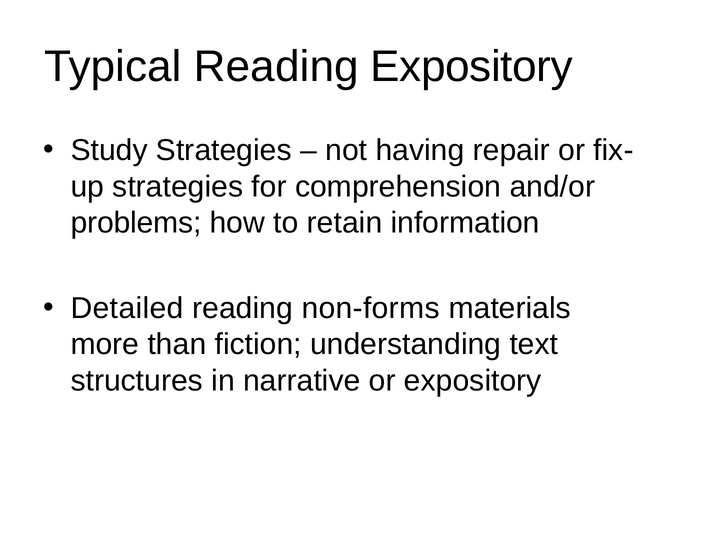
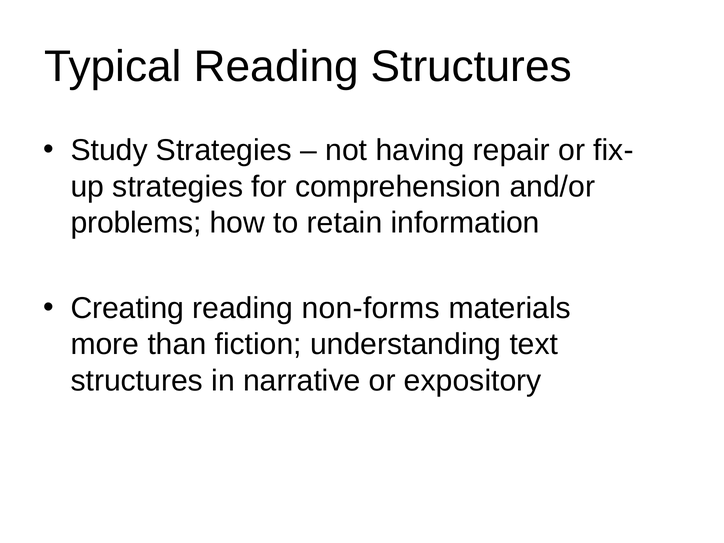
Reading Expository: Expository -> Structures (471, 66)
Detailed: Detailed -> Creating (127, 308)
